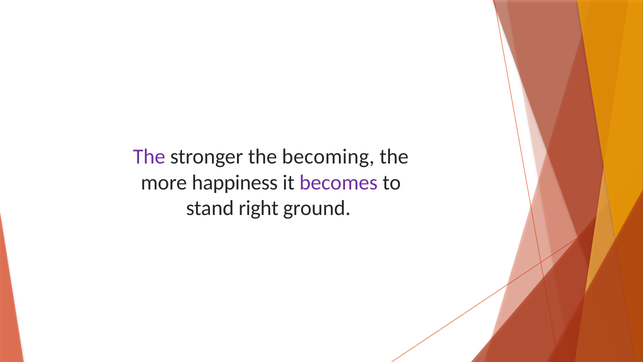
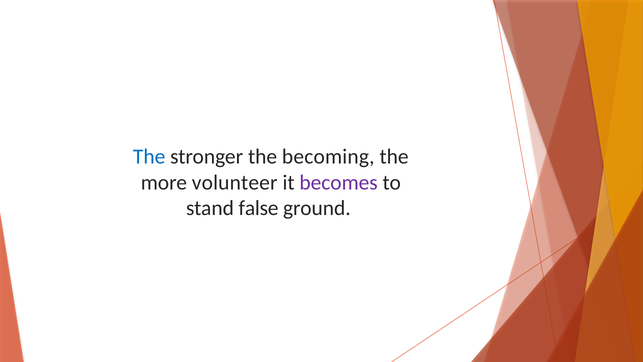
The colour: purple -> blue (149, 157)
happiness: happiness -> volunteer (235, 182)
right: right -> false (259, 208)
